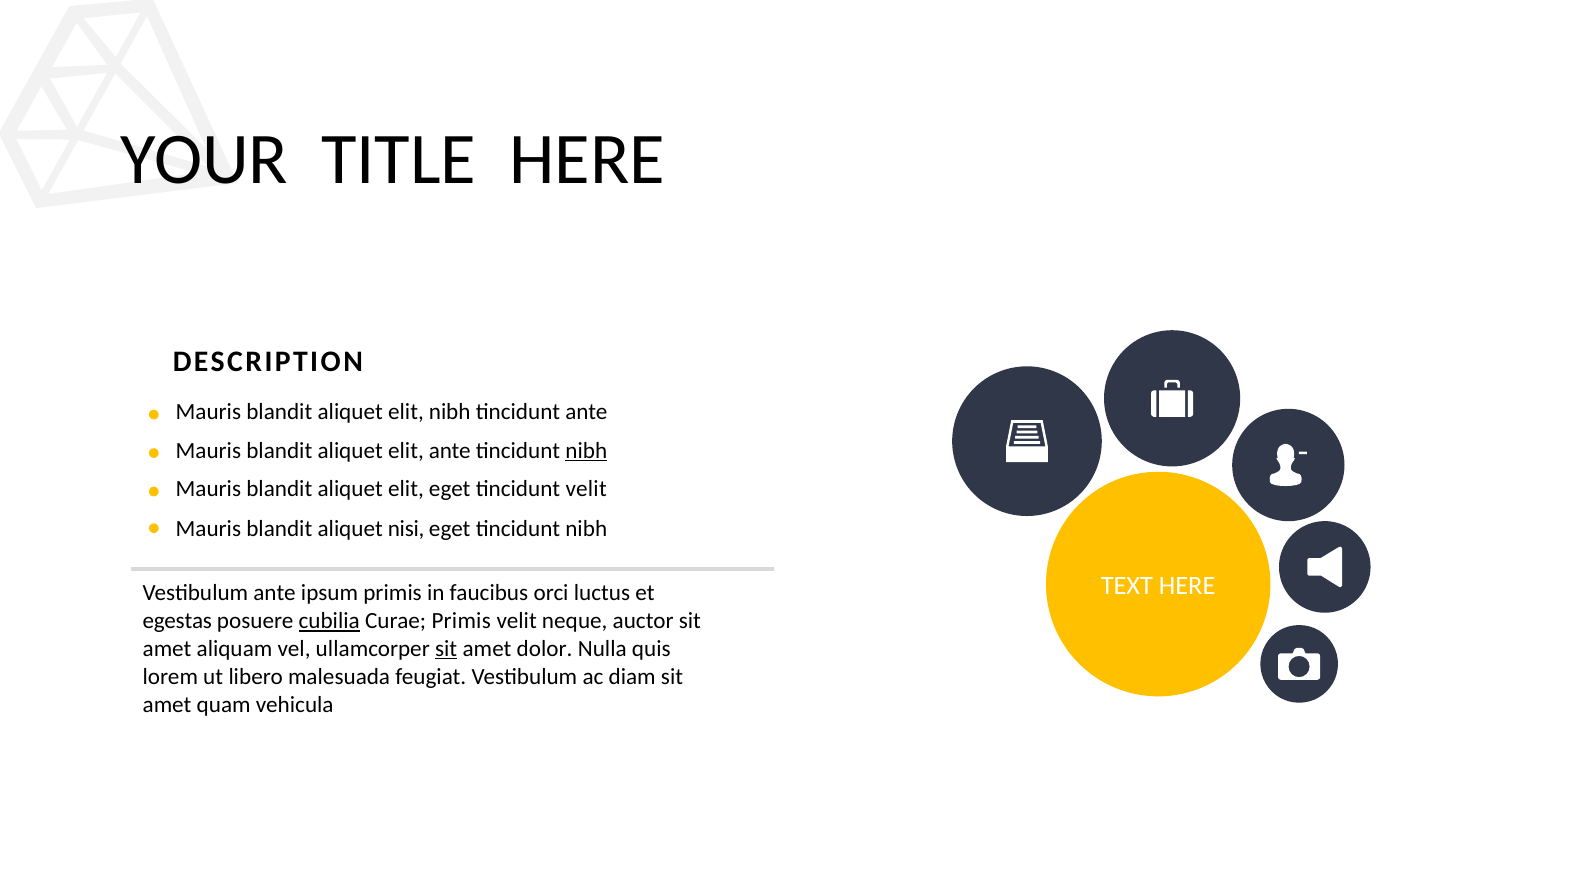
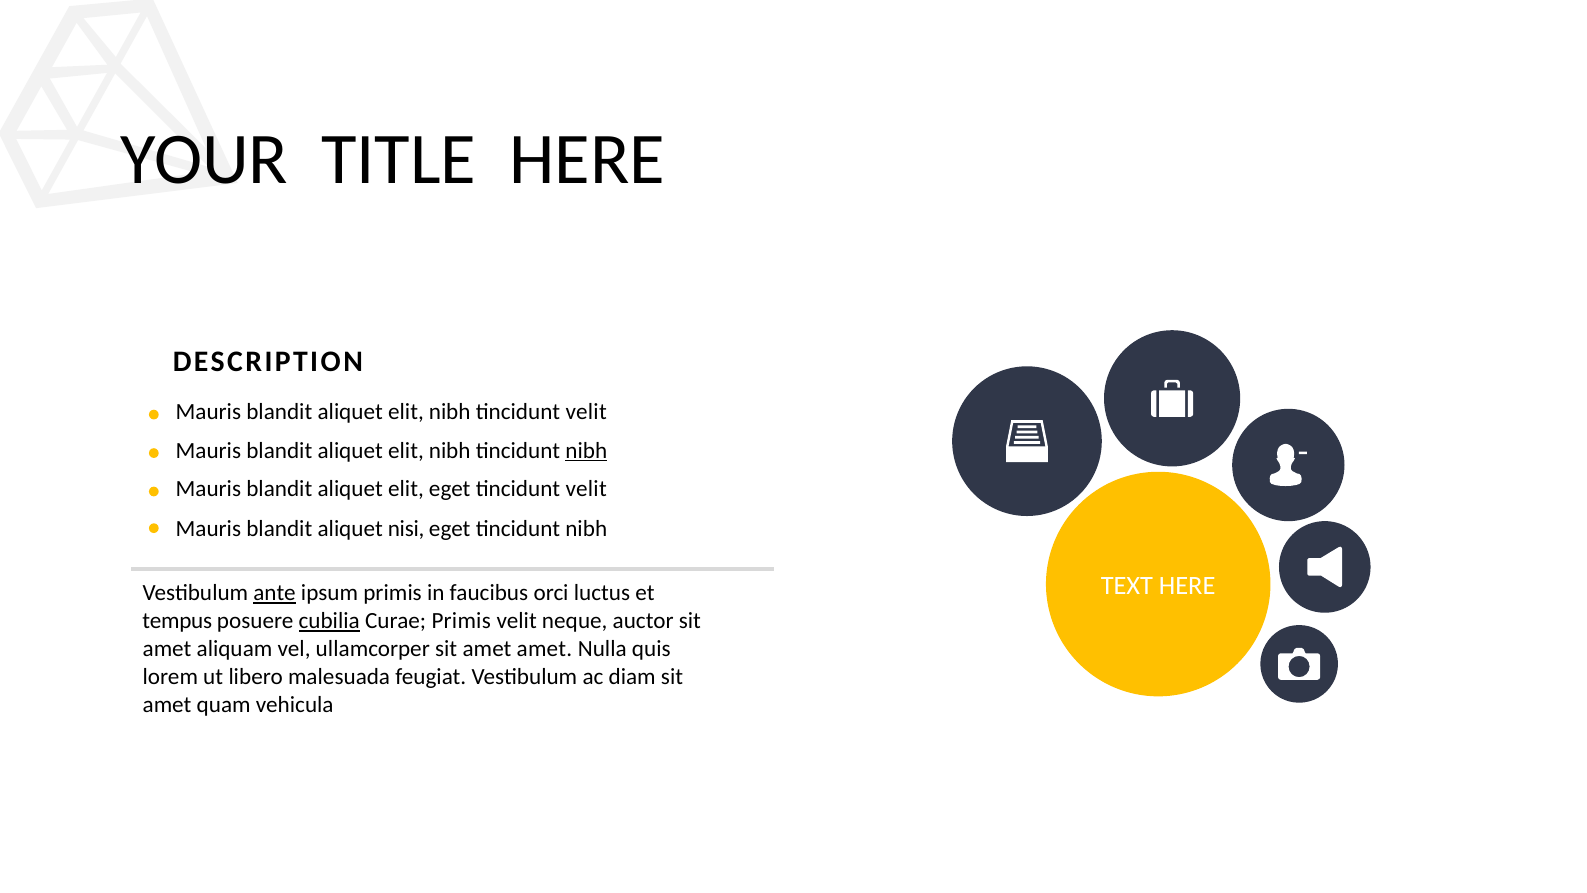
ante: ante -> velit (586, 412)
ante: ante -> nibh (450, 450)
ante underline: none -> present (275, 593)
egestas: egestas -> tempus (177, 621)
sit underline: present -> none (446, 649)
amet dolor: dolor -> amet (544, 649)
